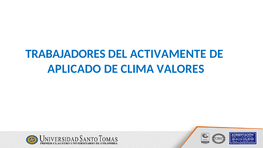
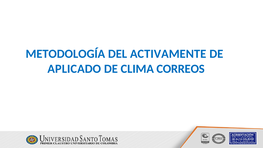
TRABAJADORES: TRABAJADORES -> METODOLOGÍA (65, 54)
VALORES: VALORES -> CORREOS (181, 69)
